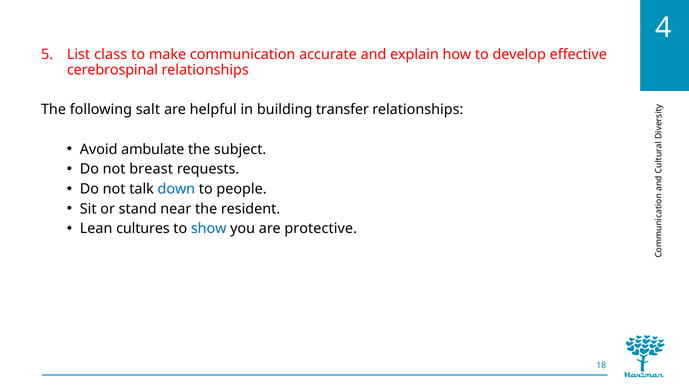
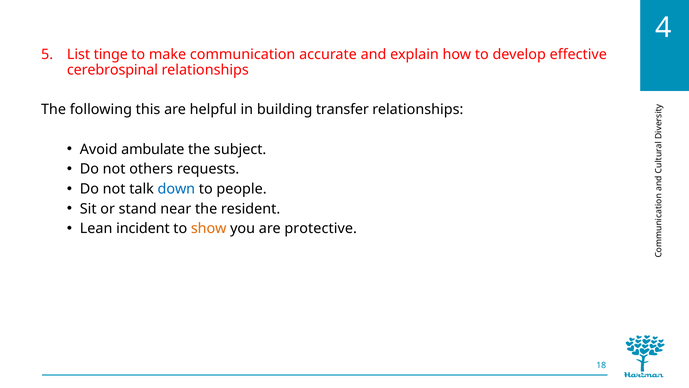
class: class -> tinge (111, 54)
salt: salt -> this (148, 109)
breast: breast -> others (151, 169)
cultures: cultures -> incident (143, 228)
show colour: blue -> orange (209, 228)
